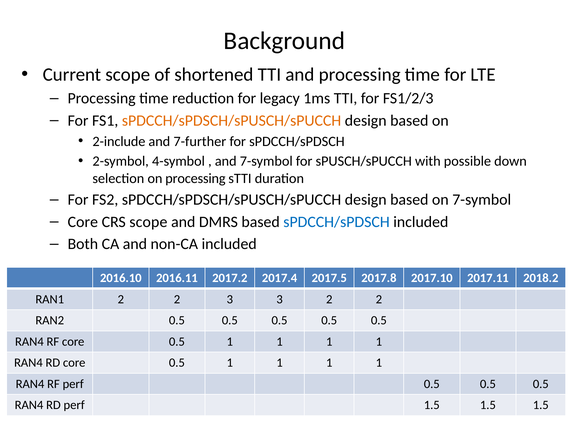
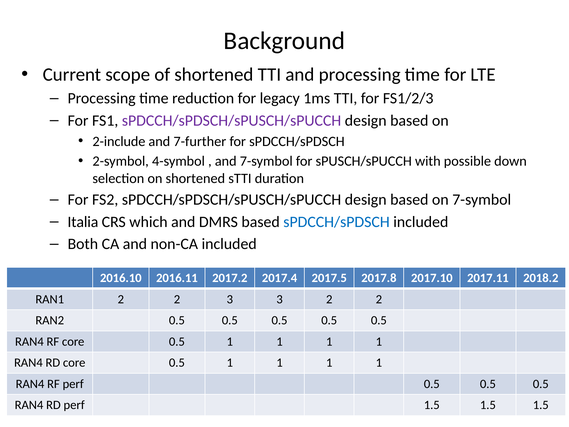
sPDCCH/sPDSCH/sPUSCH/sPUCCH colour: orange -> purple (232, 121)
on processing: processing -> shortened (195, 178)
Core: Core -> Italia (83, 222)
CRS scope: scope -> which (148, 222)
